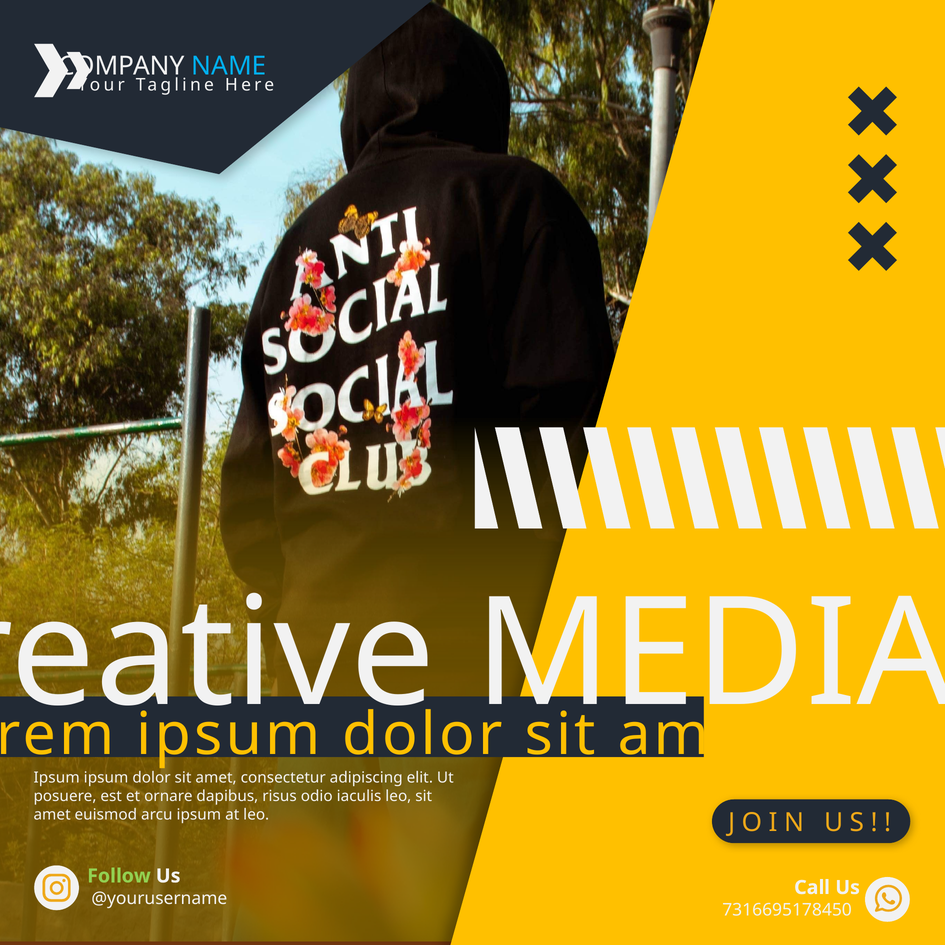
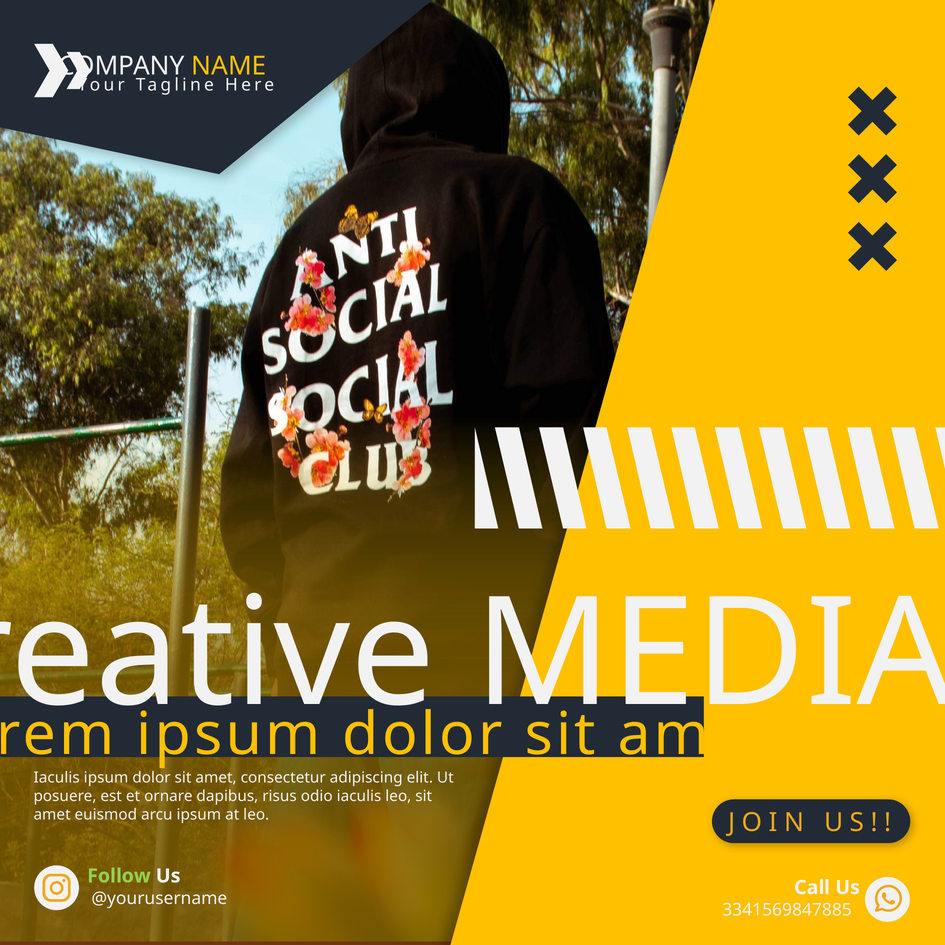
NAME colour: light blue -> yellow (229, 66)
Ipsum: Ipsum -> Iaculis (57, 778)
7316695178450: 7316695178450 -> 3341569847885 (787, 910)
